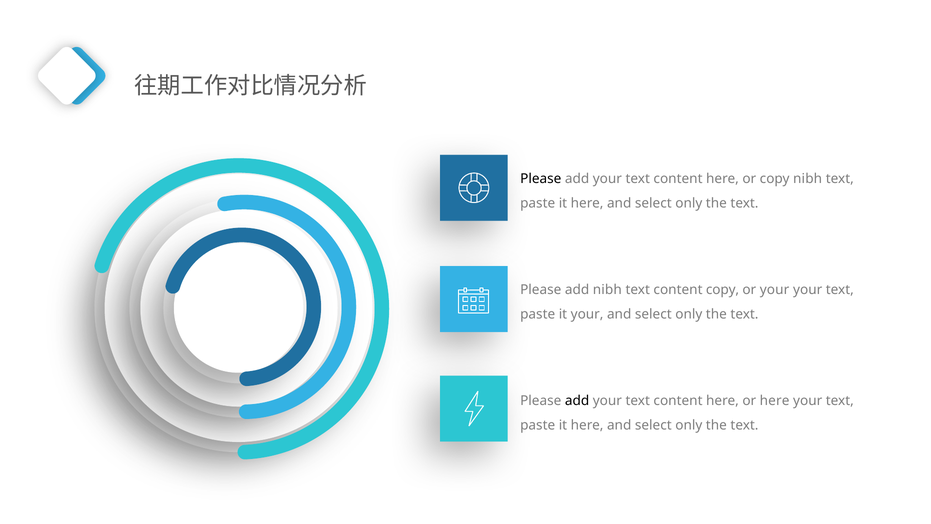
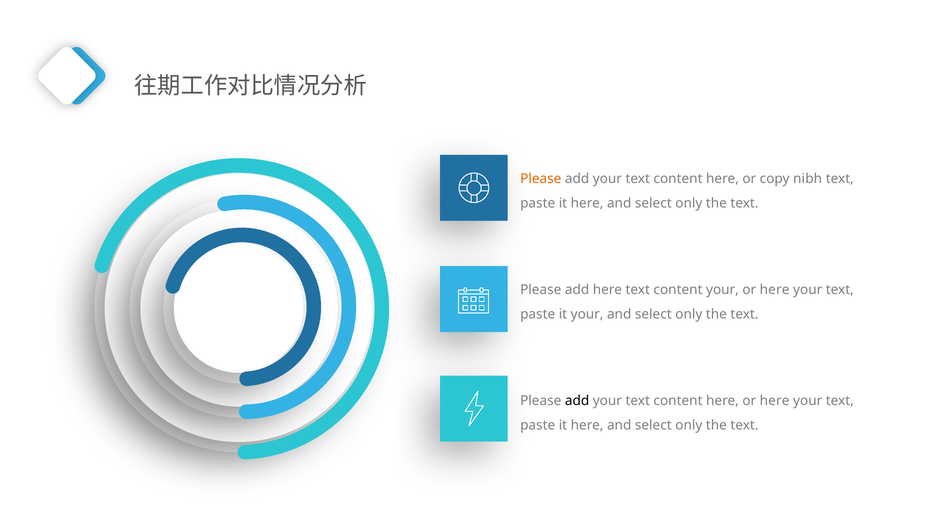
Please colour: black -> orange (541, 179)
add nibh: nibh -> here (607, 290)
content copy: copy -> your (722, 290)
your: your -> here (775, 290)
